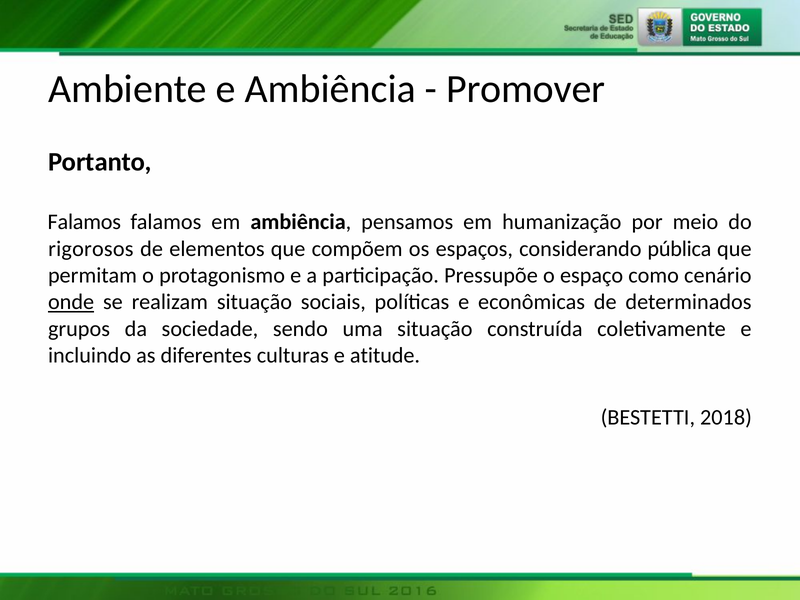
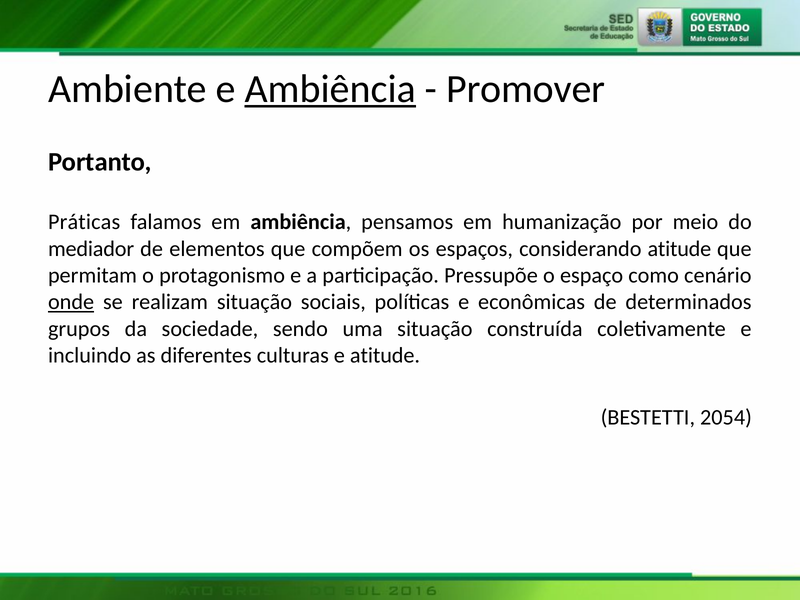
Ambiência underline: none -> present (330, 89)
Falamos: Falamos -> Práticas (84, 222)
rigorosos: rigorosos -> mediador (91, 249)
considerando pública: pública -> atitude (679, 249)
2018: 2018 -> 2054 (726, 418)
